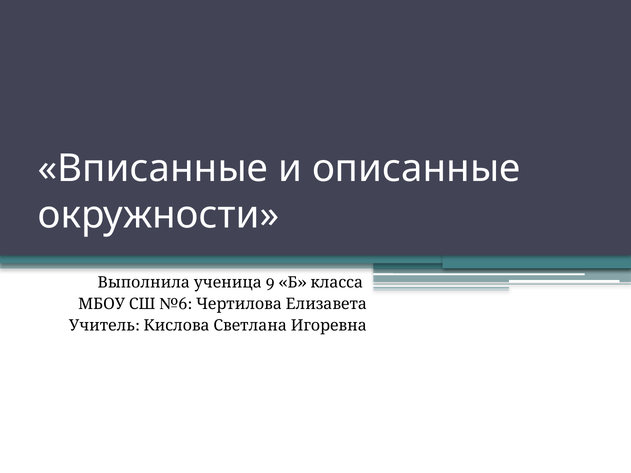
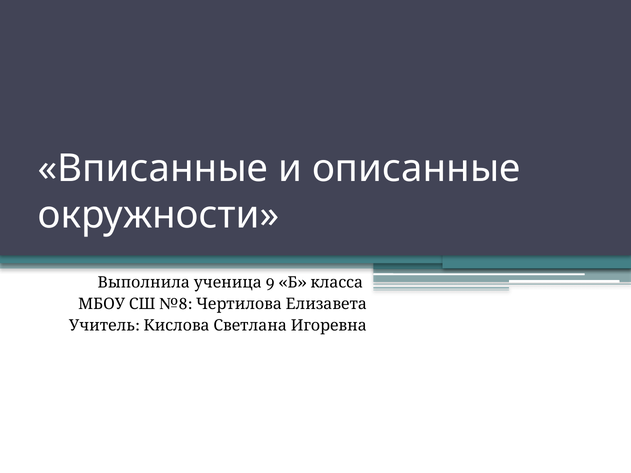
№6: №6 -> №8 (176, 304)
